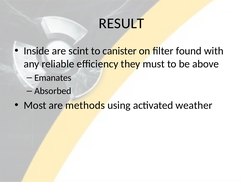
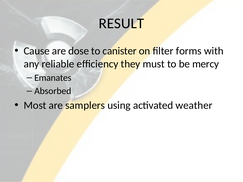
Inside: Inside -> Cause (37, 51)
scint: scint -> dose (79, 51)
found: found -> forms (189, 51)
above: above -> mercy (206, 64)
methods: methods -> samplers (85, 106)
